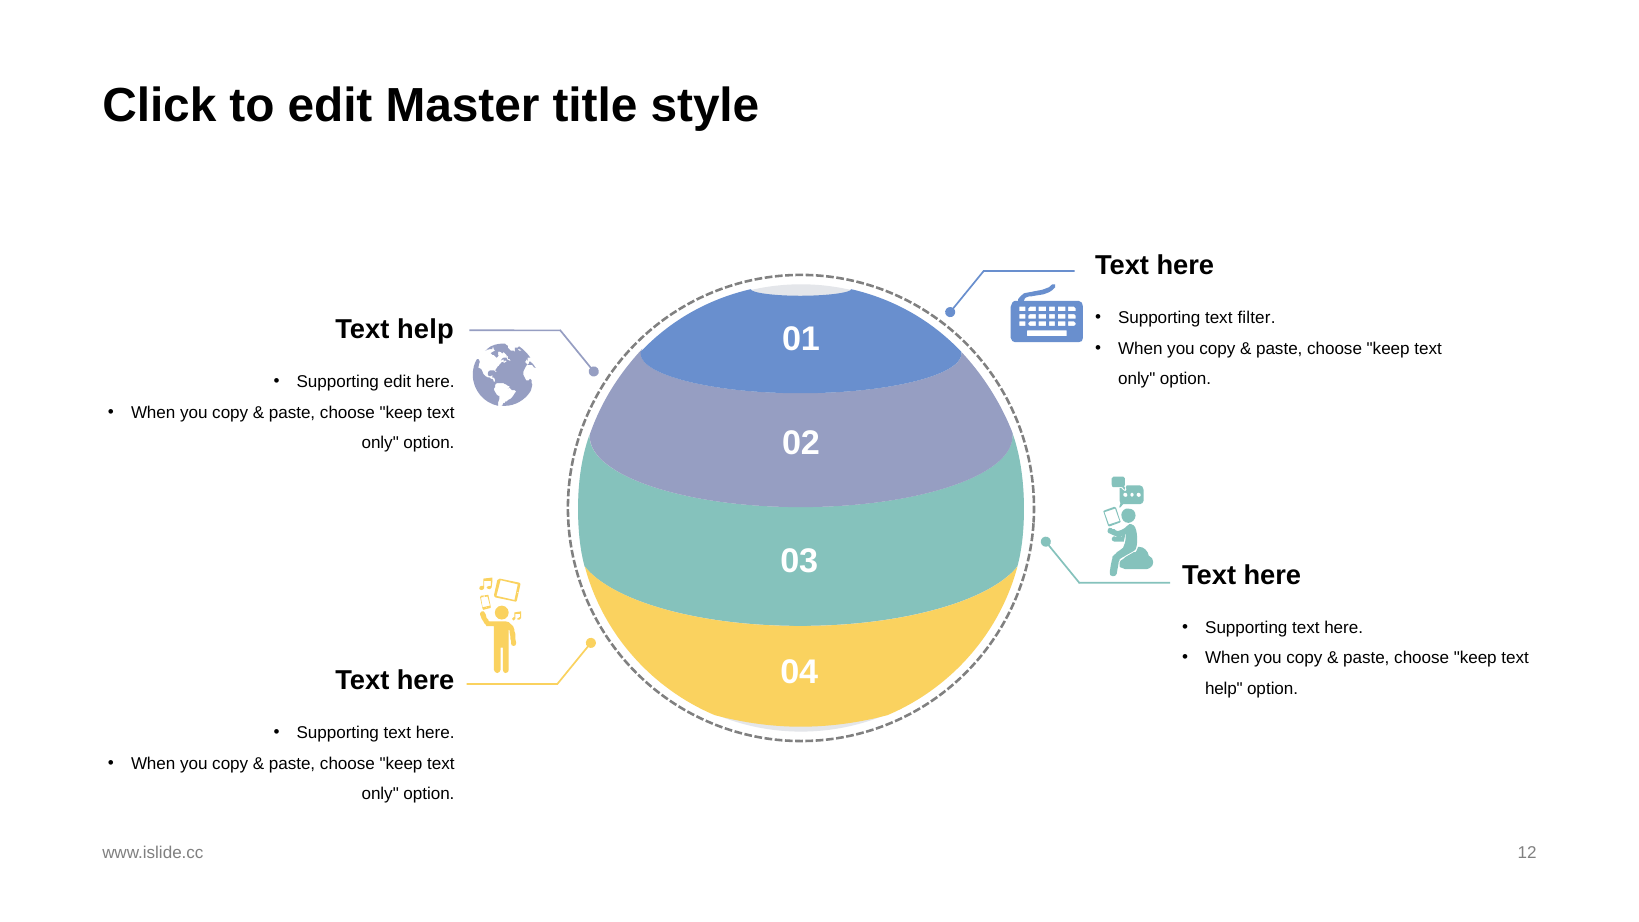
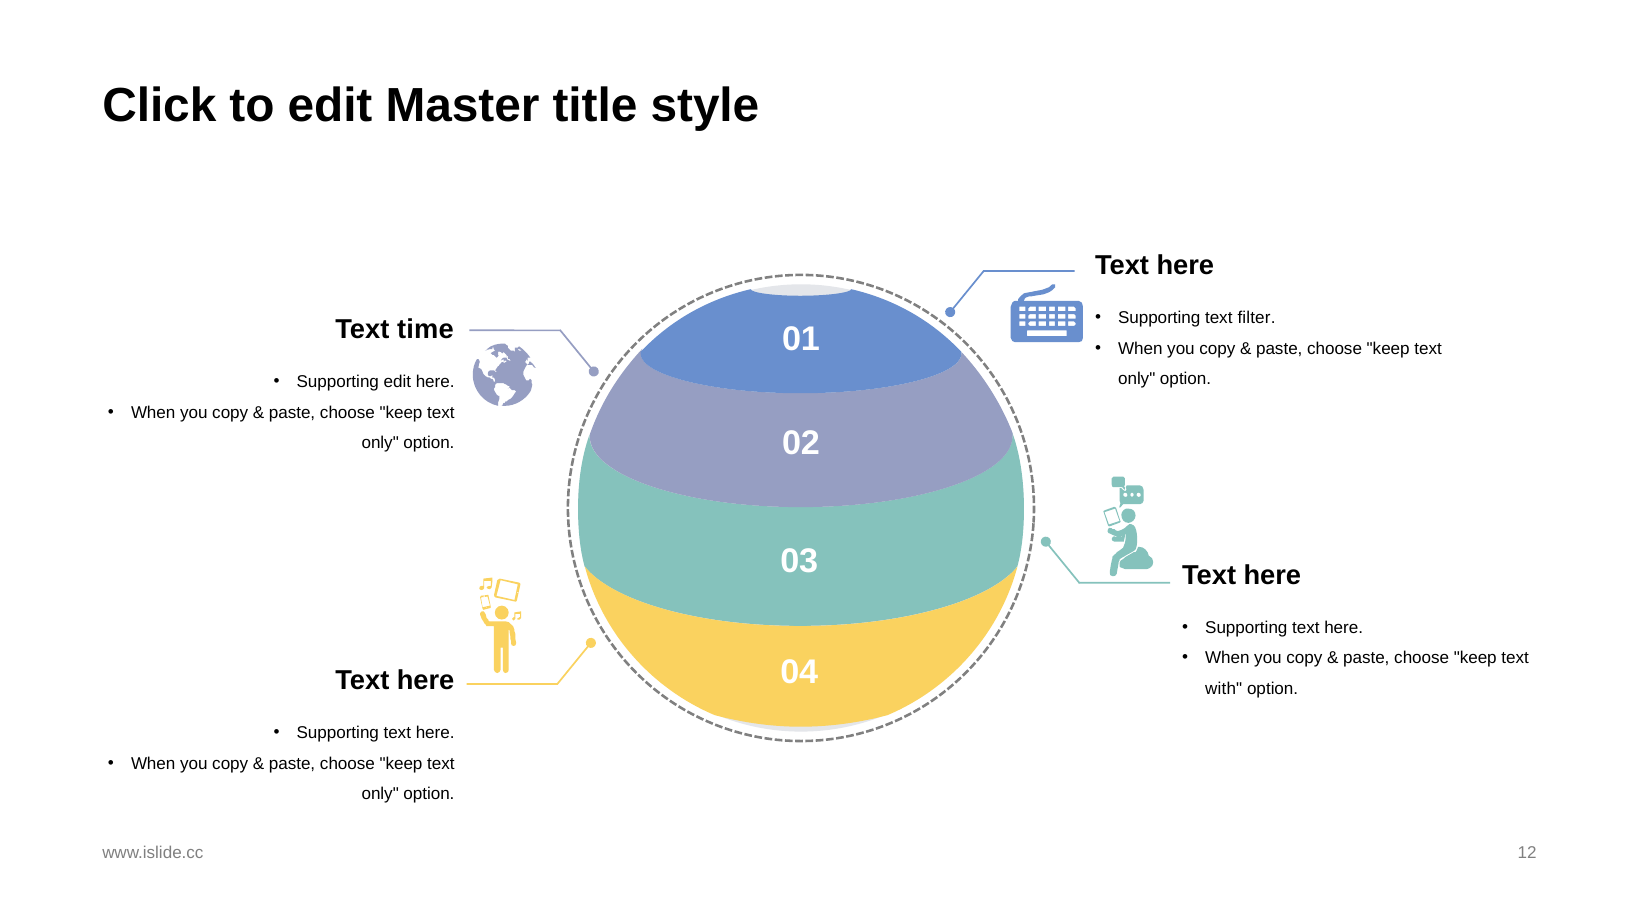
help: help -> time (425, 330)
help: help -> with (1224, 689)
